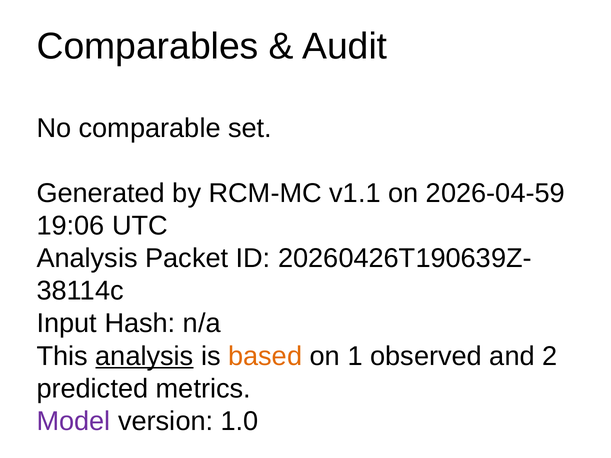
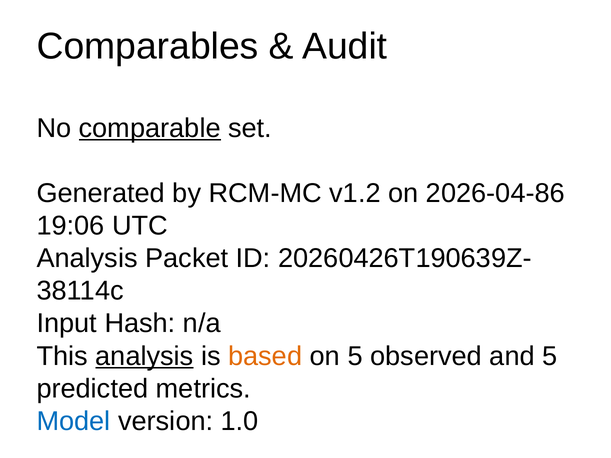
comparable underline: none -> present (150, 128)
v1.1: v1.1 -> v1.2 (355, 193)
2026-04-59: 2026-04-59 -> 2026-04-86 (495, 193)
on 1: 1 -> 5 (355, 356)
and 2: 2 -> 5 (550, 356)
Model colour: purple -> blue (74, 421)
